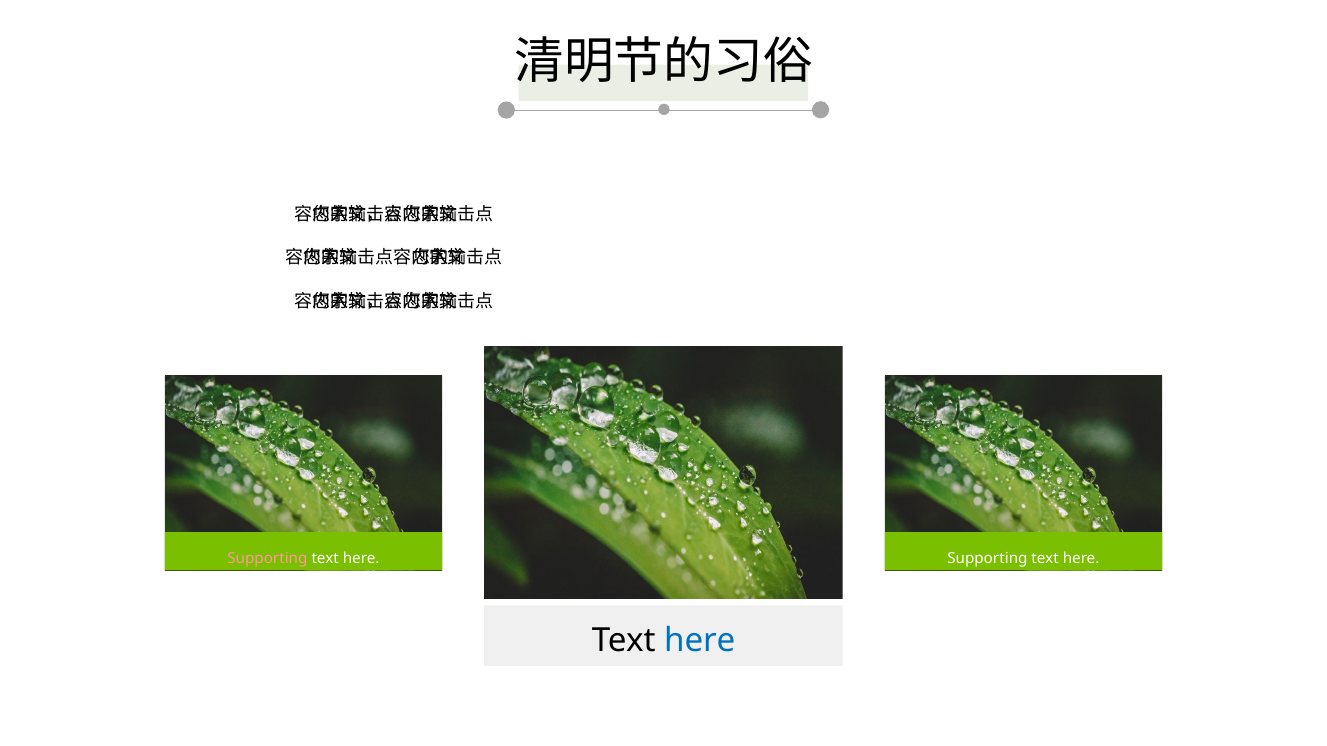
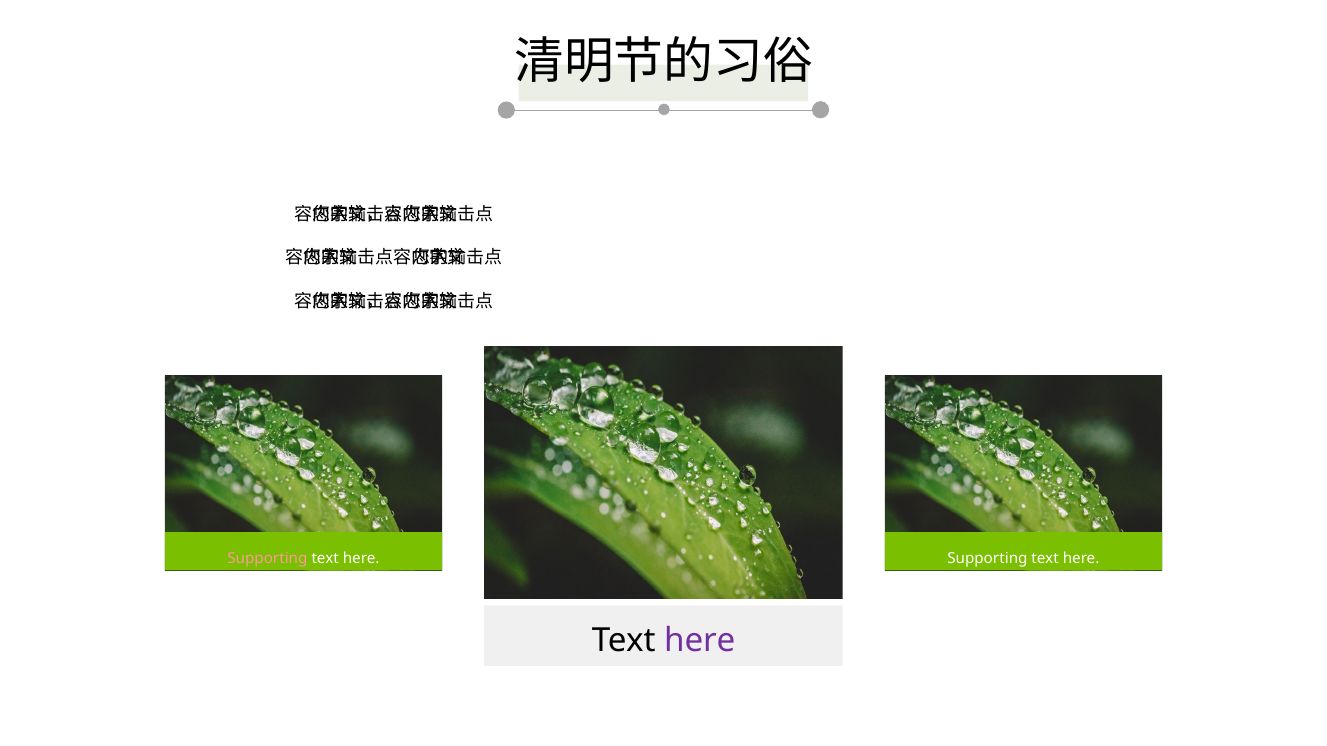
here colour: blue -> purple (700, 641)
